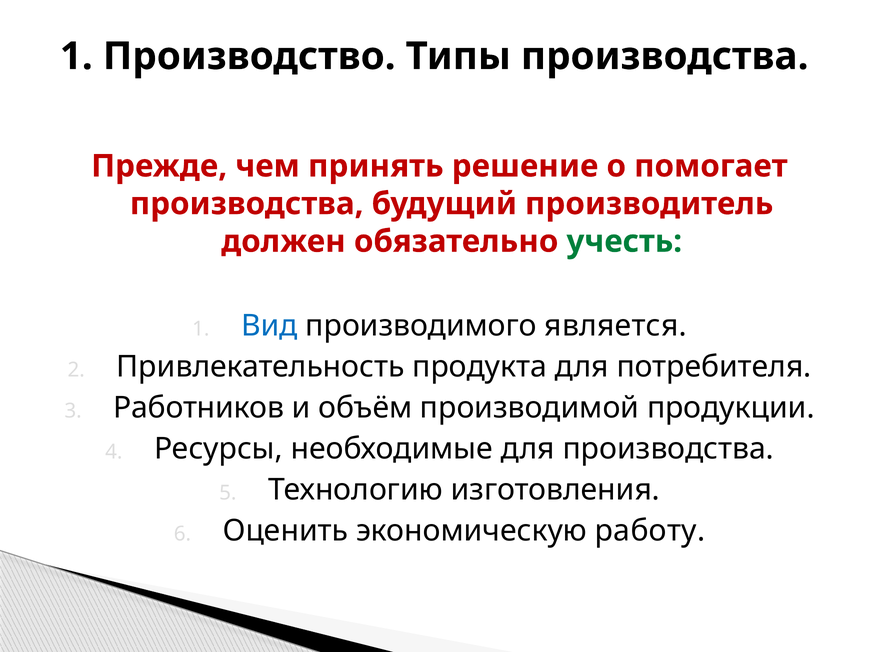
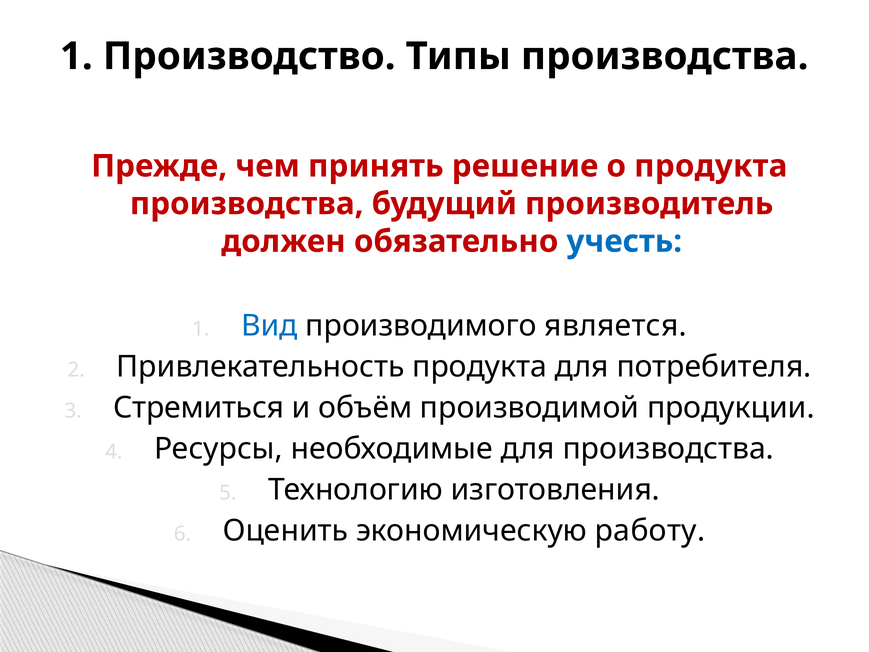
о помогает: помогает -> продукта (711, 166)
учесть colour: green -> blue (624, 241)
Работников: Работников -> Стремиться (199, 408)
